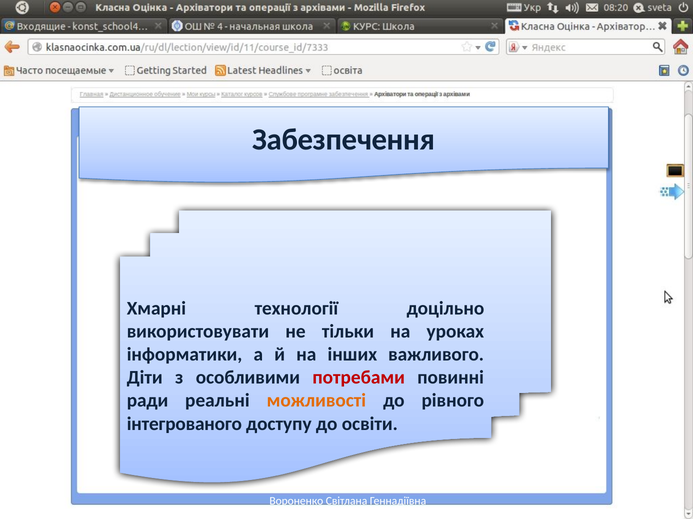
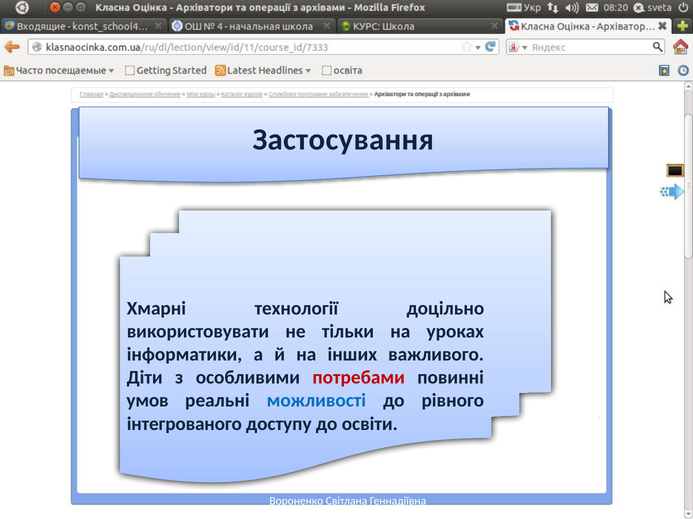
Забезпечення: Забезпечення -> Застосування (343, 140)
ради: ради -> умов (148, 401)
можливості colour: orange -> blue (316, 401)
